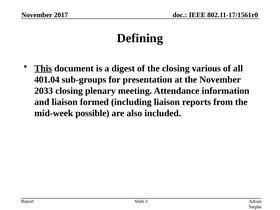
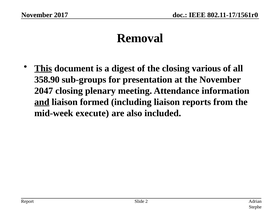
Defining: Defining -> Removal (140, 38)
401.04: 401.04 -> 358.90 (47, 80)
2033: 2033 -> 2047 (44, 91)
and underline: none -> present (42, 102)
possible: possible -> execute (92, 113)
